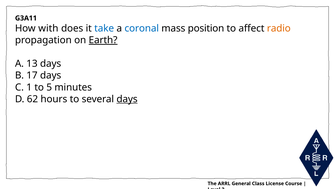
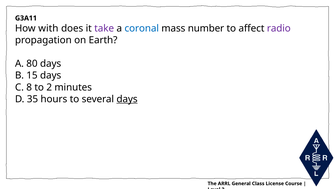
take colour: blue -> purple (104, 28)
position: position -> number (206, 28)
radio colour: orange -> purple (279, 28)
Earth underline: present -> none (103, 40)
13: 13 -> 80 (32, 64)
17: 17 -> 15 (32, 75)
1: 1 -> 8 (29, 87)
to 5: 5 -> 2 (49, 87)
62: 62 -> 35 (32, 99)
